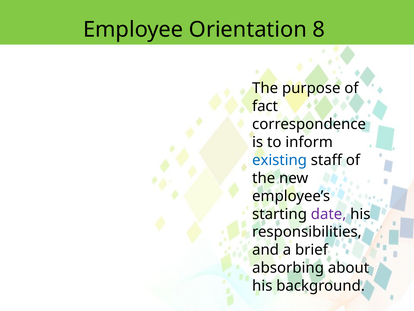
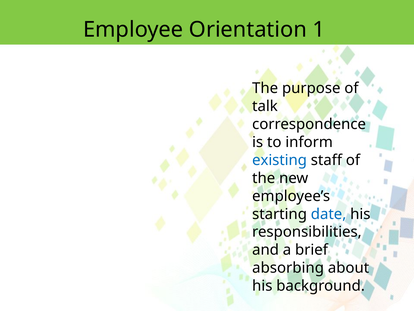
8: 8 -> 1 (319, 30)
fact: fact -> talk (265, 106)
date colour: purple -> blue (329, 214)
